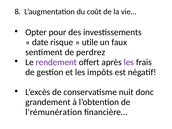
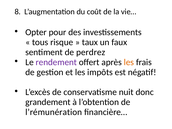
date: date -> tous (40, 42)
utile: utile -> taux (90, 42)
les colour: purple -> orange (129, 62)
